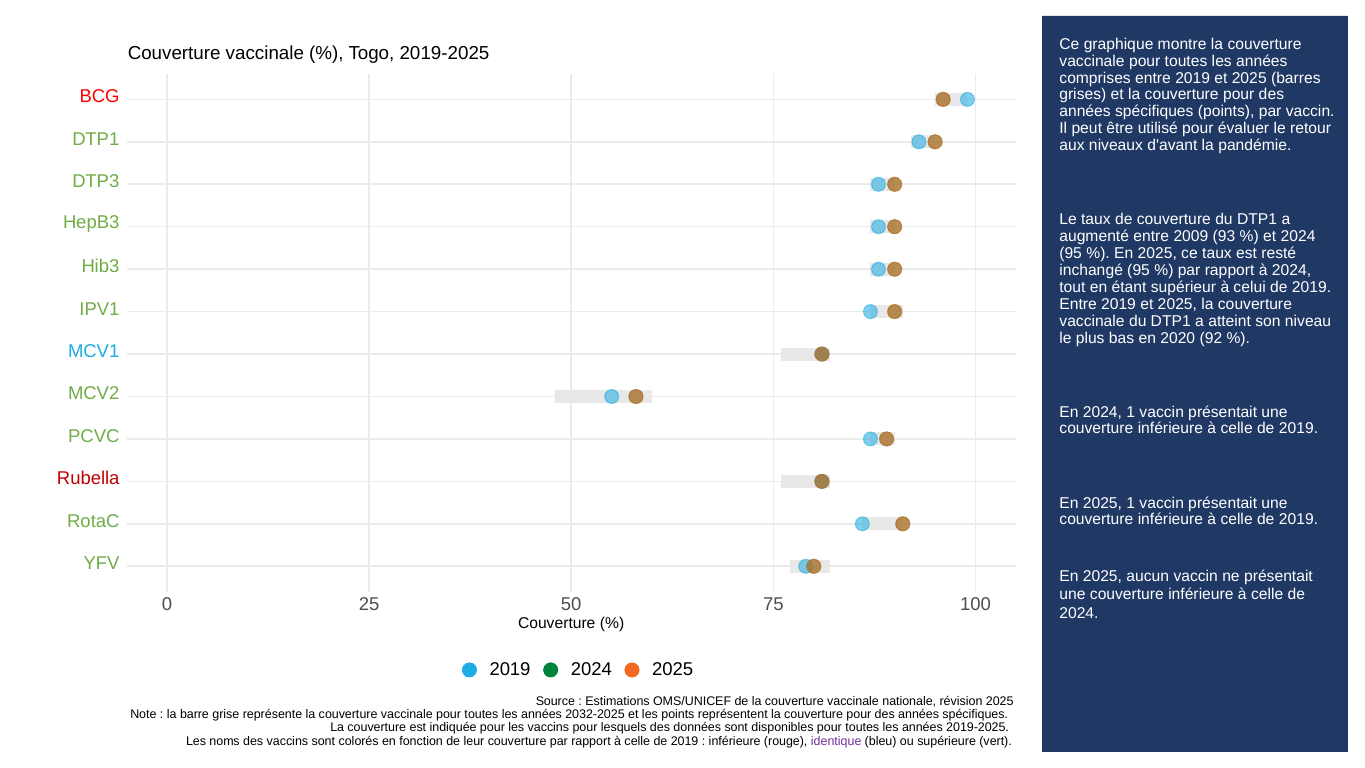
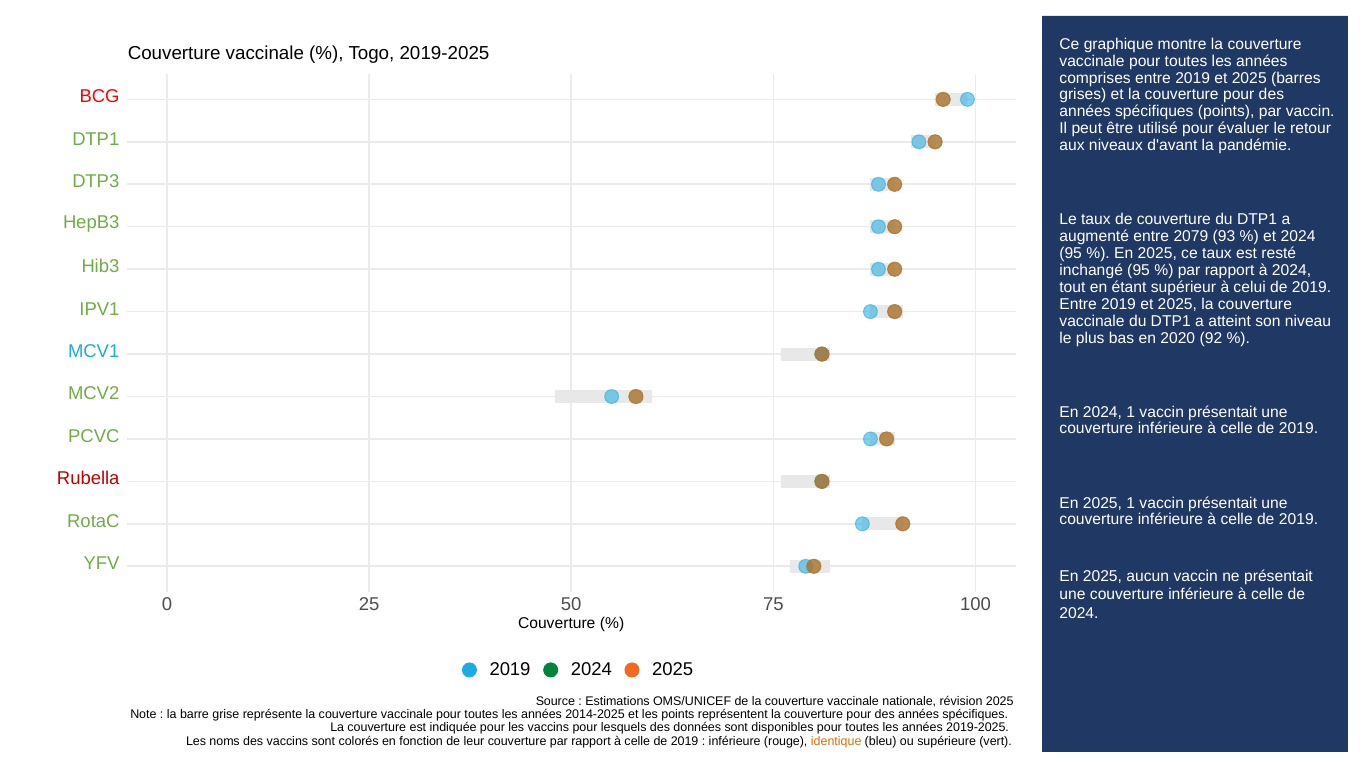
2009: 2009 -> 2079 (1191, 236)
2032-2025: 2032-2025 -> 2014-2025 (595, 714)
identique colour: purple -> orange (836, 741)
